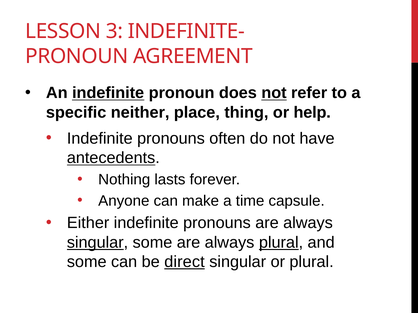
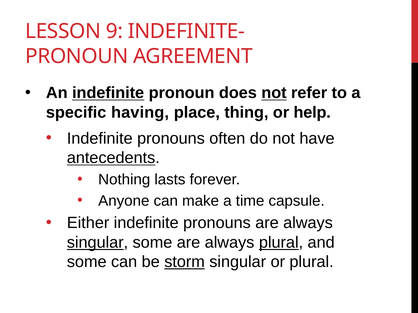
3: 3 -> 9 (114, 31)
neither: neither -> having (140, 113)
direct: direct -> storm (185, 262)
